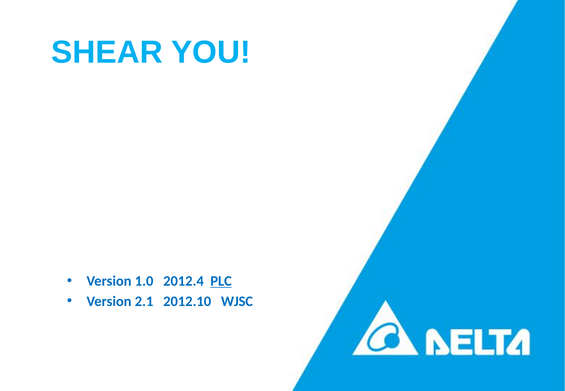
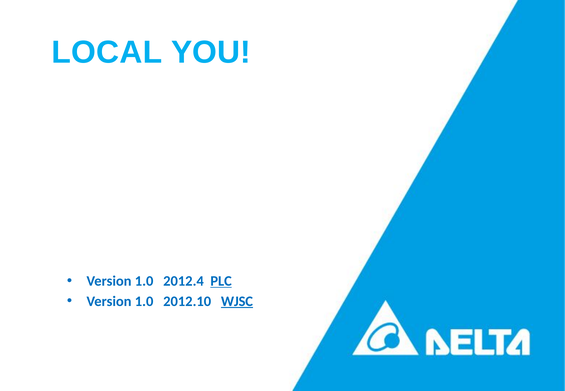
SHEAR: SHEAR -> LOCAL (107, 52)
2.1: 2.1 -> 1.0 (144, 301)
WJSC underline: none -> present (237, 301)
